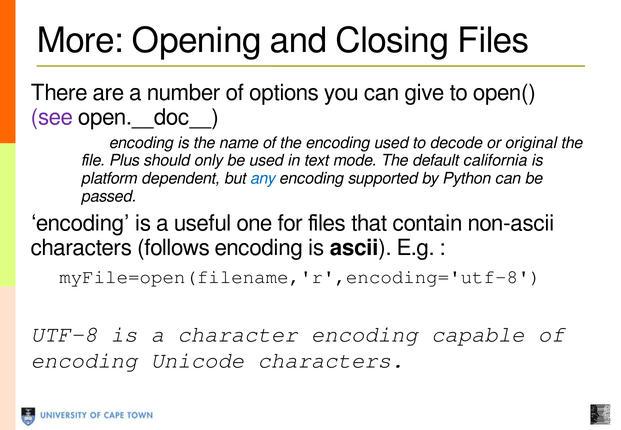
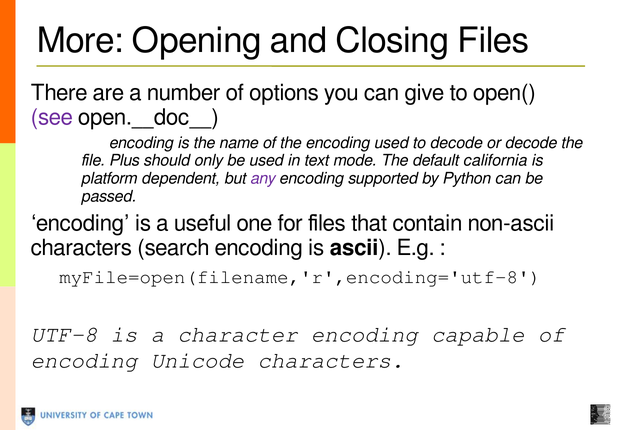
or original: original -> decode (531, 143)
any colour: blue -> purple (262, 178)
follows: follows -> search (173, 248)
